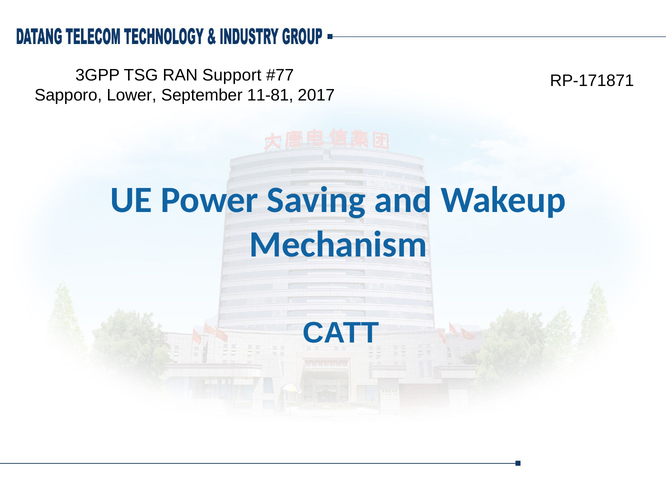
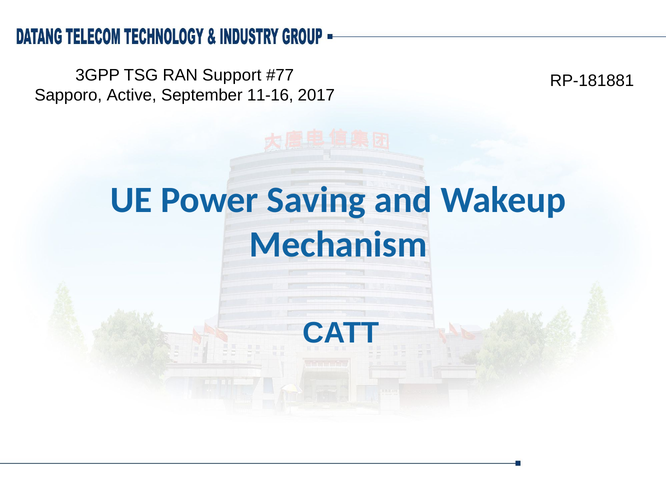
RP-171871: RP-171871 -> RP-181881 (592, 81)
Lower: Lower -> Active (132, 95)
11-81: 11-81 -> 11-16 (270, 95)
